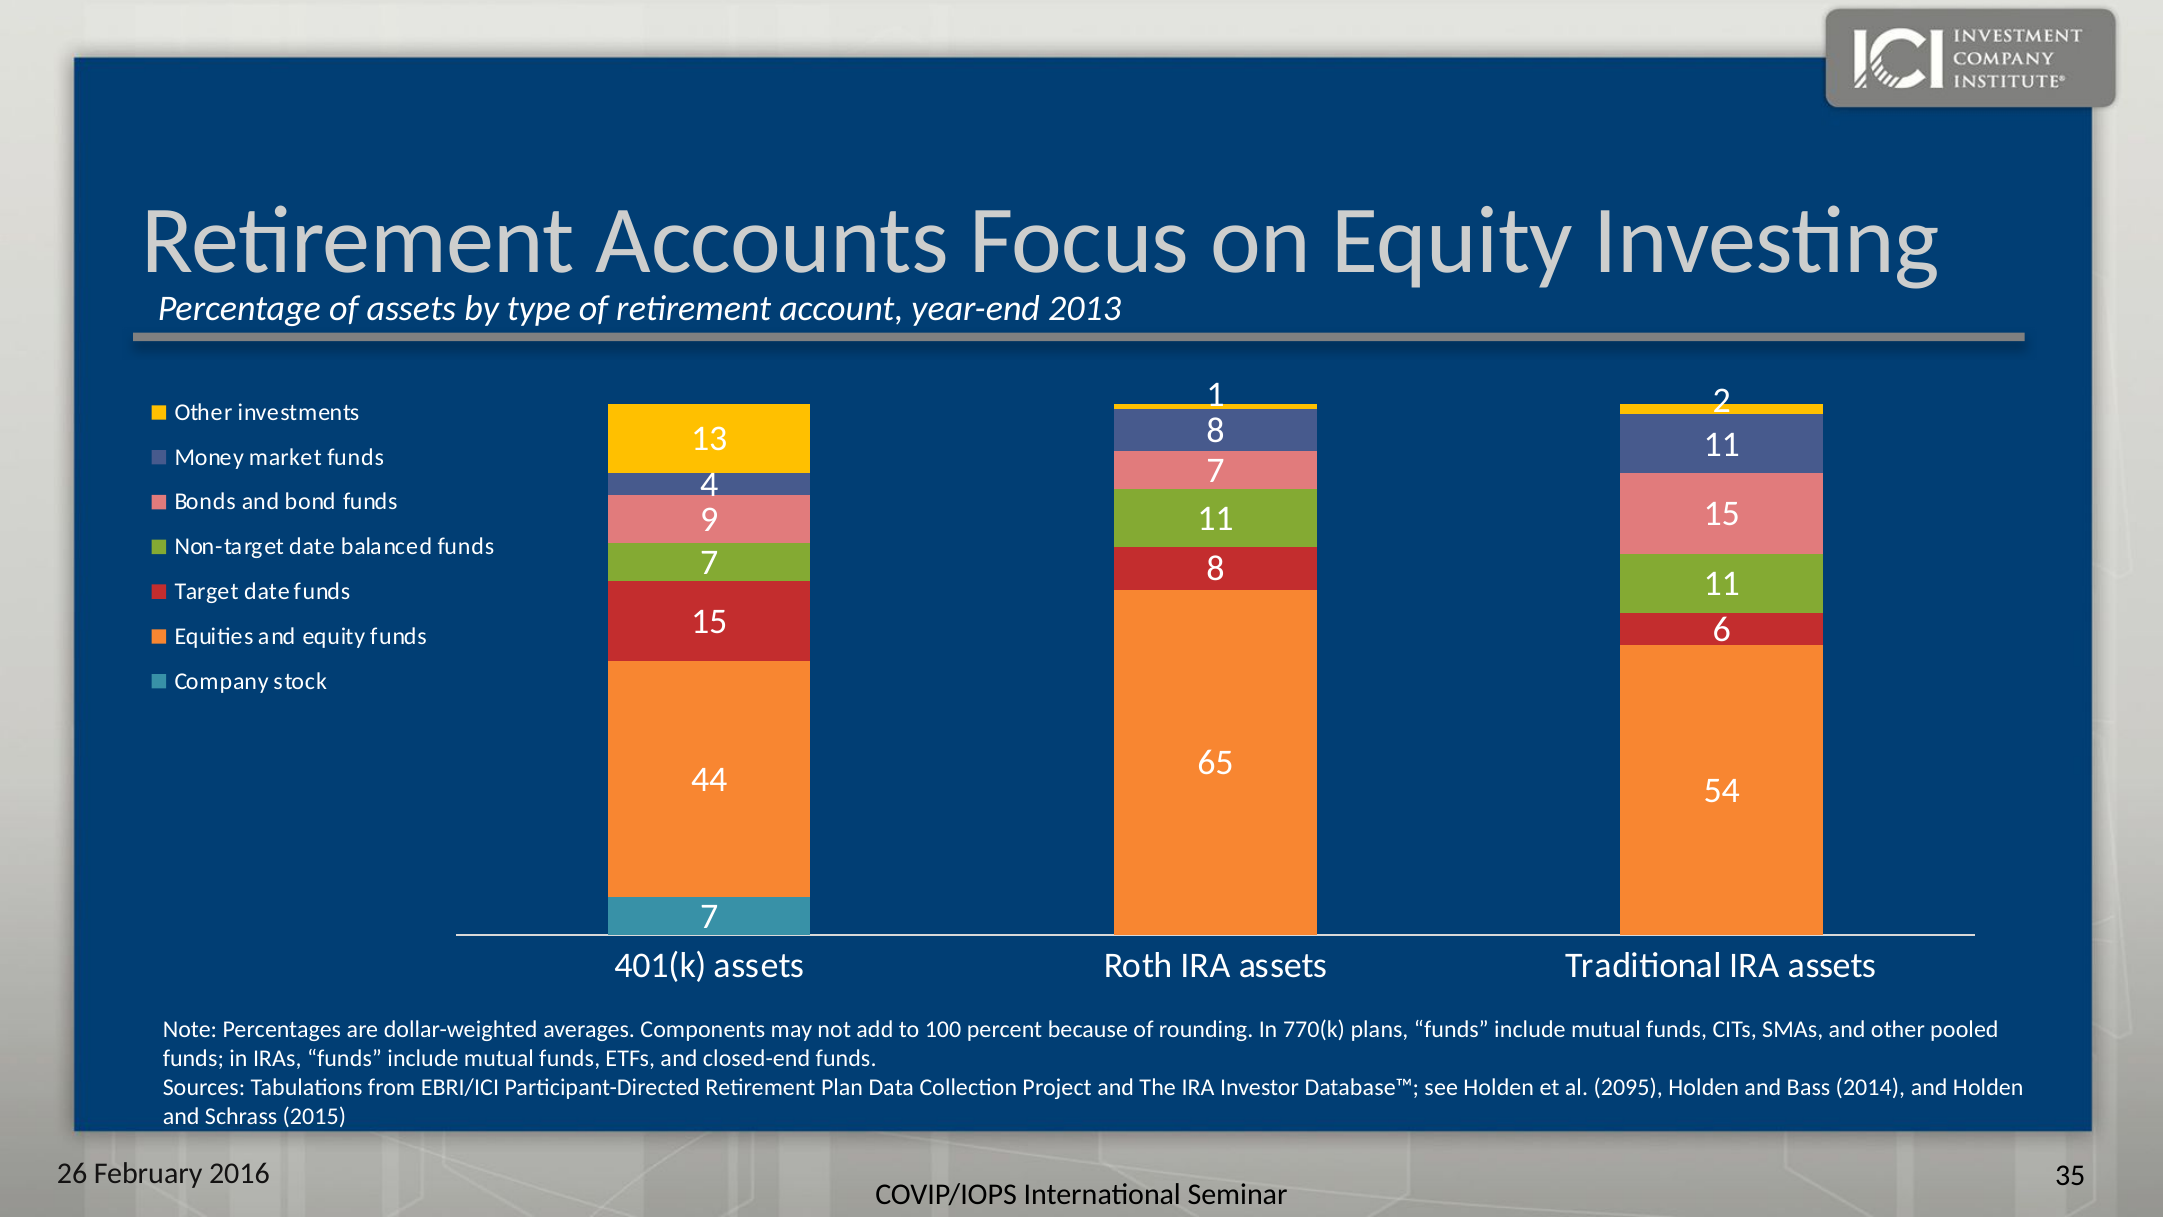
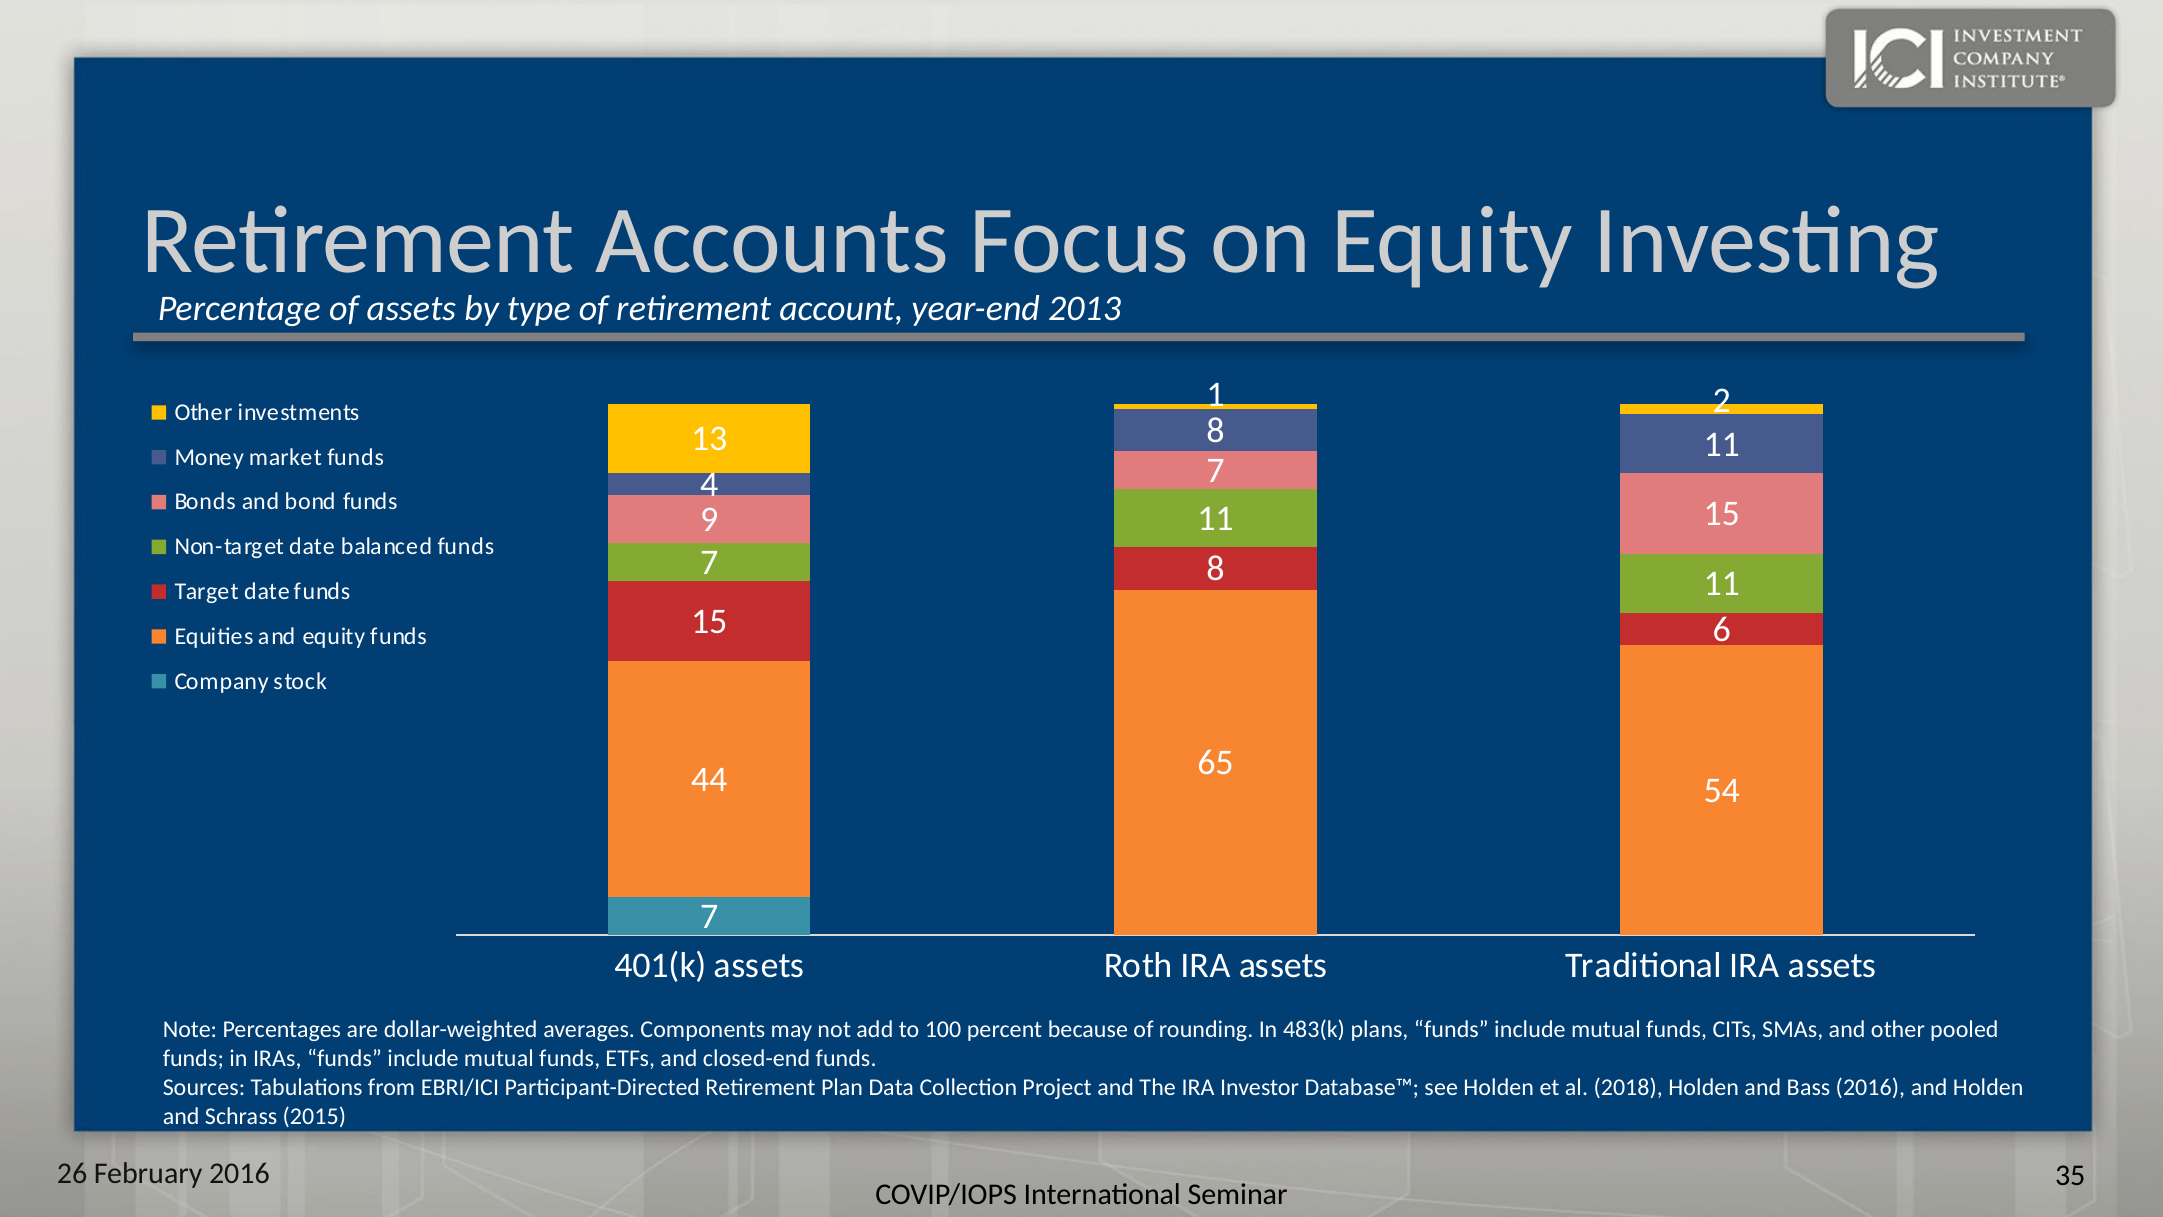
770(k: 770(k -> 483(k (1314, 1030)
2095: 2095 -> 2018 (1628, 1087)
Bass 2014: 2014 -> 2016 (1870, 1087)
